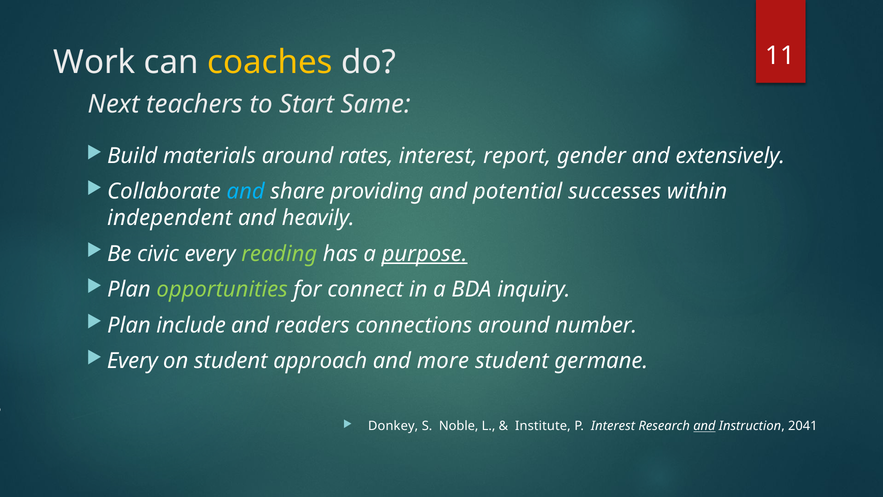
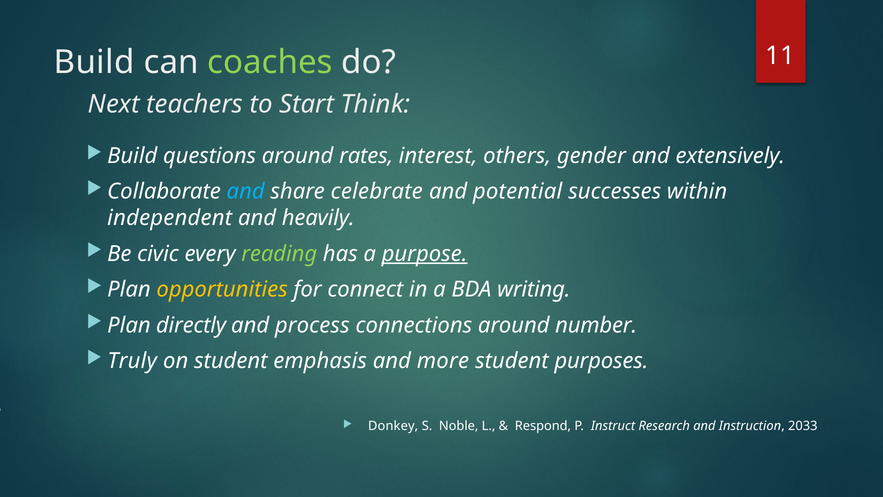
Work: Work -> Build (94, 62)
coaches colour: yellow -> light green (270, 62)
Same: Same -> Think (376, 104)
materials: materials -> questions (210, 156)
report: report -> others (517, 156)
providing: providing -> celebrate (377, 191)
opportunities colour: light green -> yellow (222, 289)
inquiry: inquiry -> writing (534, 289)
include: include -> directly (191, 325)
readers: readers -> process (312, 325)
Every: Every -> Truly (132, 361)
approach: approach -> emphasis (320, 361)
germane: germane -> purposes (601, 361)
Institute: Institute -> Respond (543, 426)
P Interest: Interest -> Instruct (613, 426)
and underline: present -> none (704, 426)
2041: 2041 -> 2033 (803, 426)
